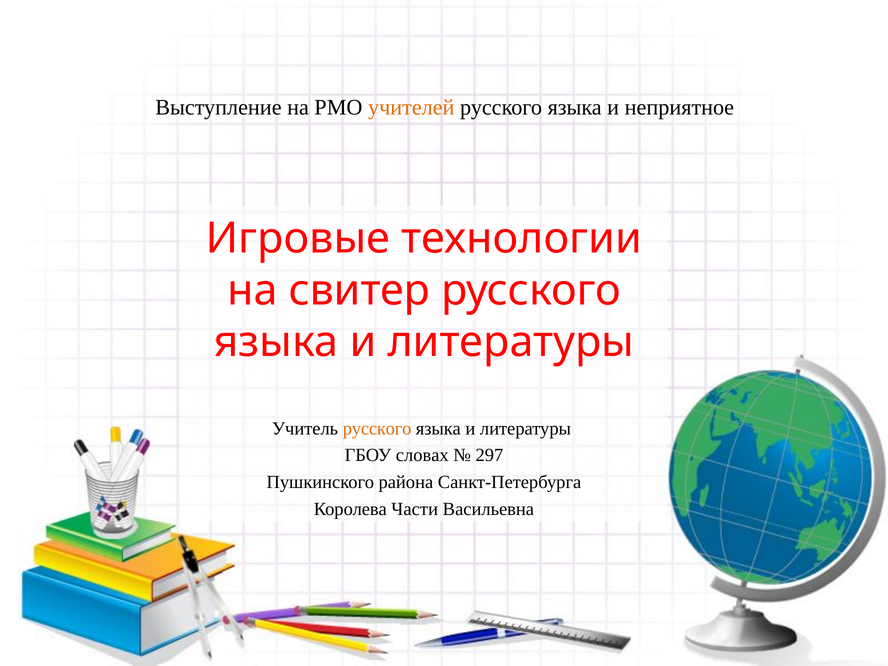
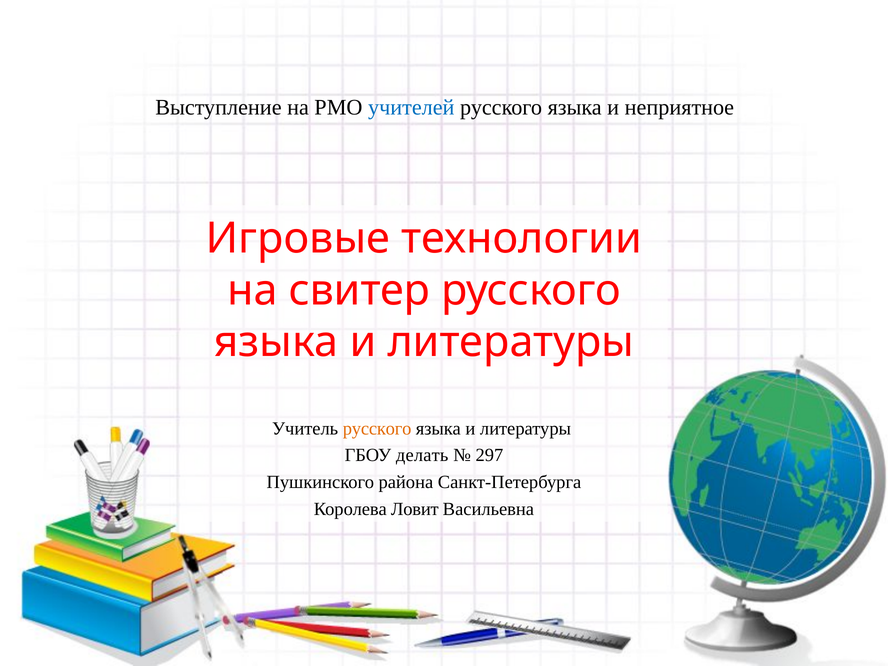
учителей colour: orange -> blue (411, 108)
словах: словах -> делать (422, 455)
Части: Части -> Ловит (415, 509)
